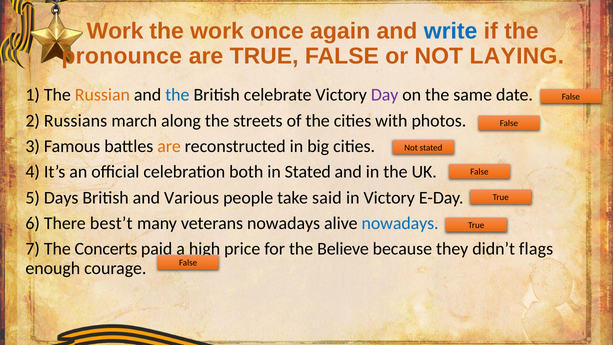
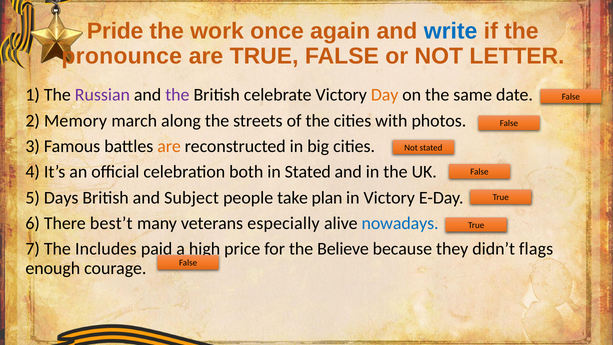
Work: Work -> Pride (115, 31)
LAYING: LAYING -> LETTER (517, 56)
Russian colour: orange -> purple (102, 95)
the colour: blue -> purple (177, 95)
Day colour: purple -> orange (385, 95)
Russians: Russians -> Memory (76, 121)
Various: Various -> Subject (192, 198)
said: said -> plan (327, 198)
veterans nowadays: nowadays -> especially (283, 223)
Concerts: Concerts -> Includes (106, 249)
